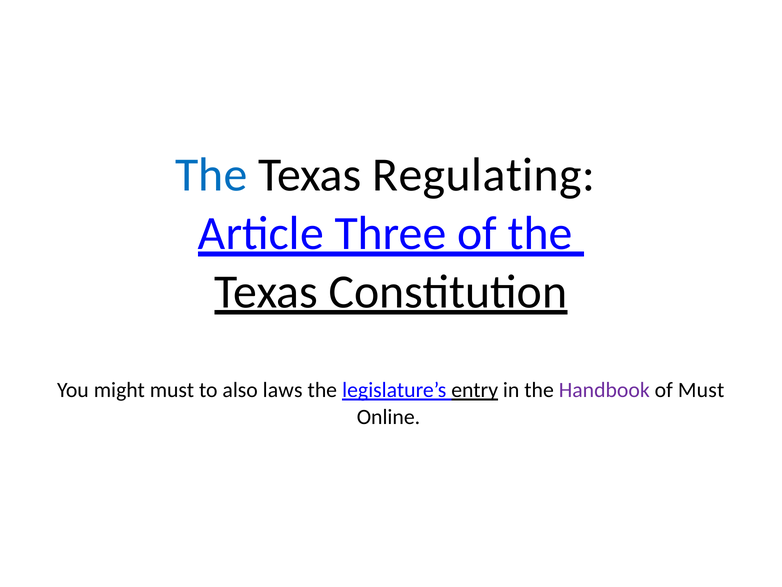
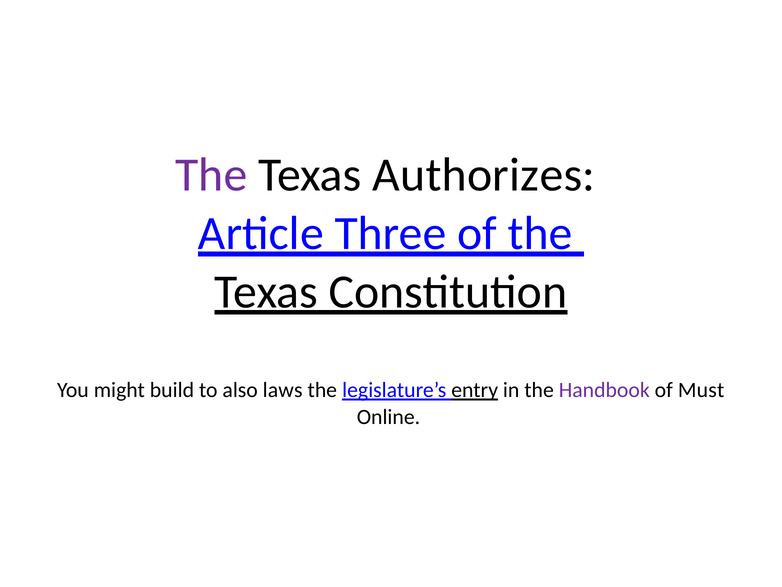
The colour: blue -> purple (211, 175)
Regulating: Regulating -> Authorizes (484, 175)
might must: must -> build (172, 390)
